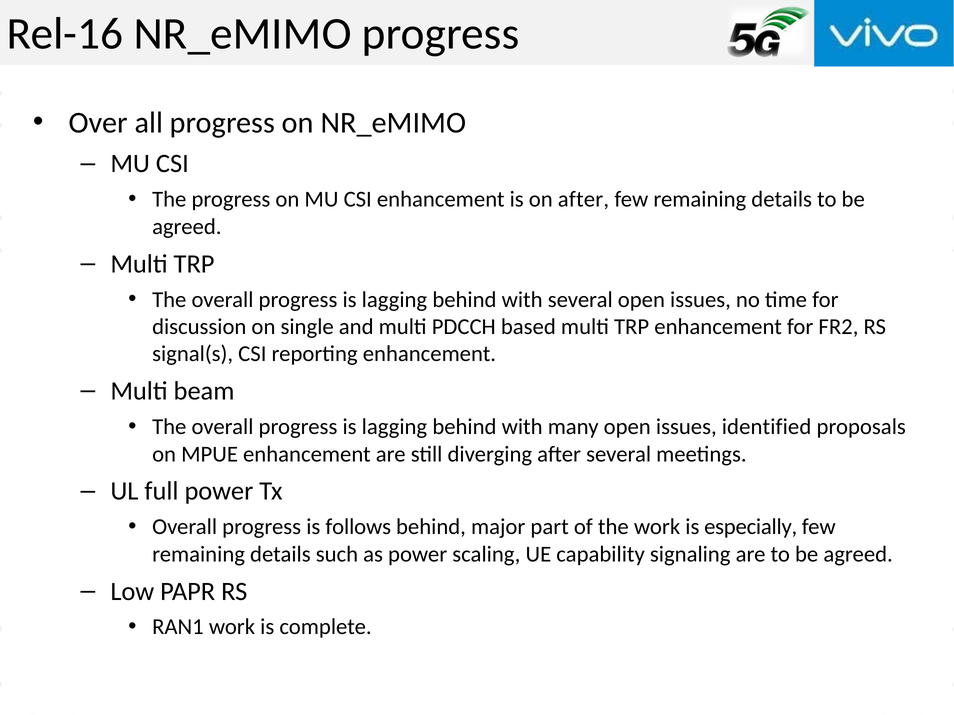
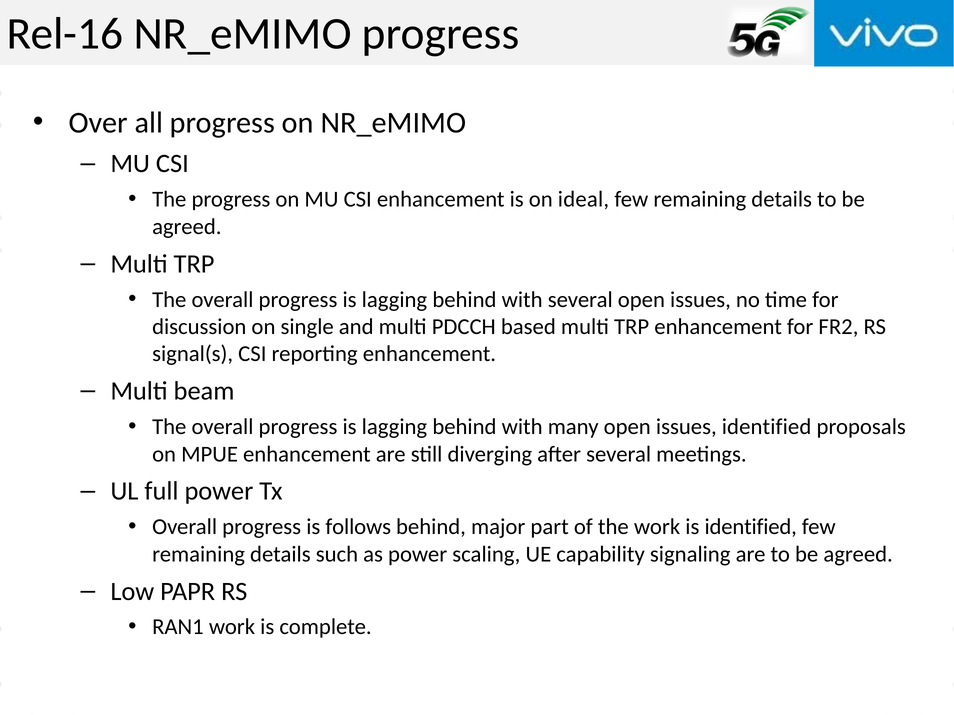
on after: after -> ideal (583, 200)
is especially: especially -> identified (751, 527)
